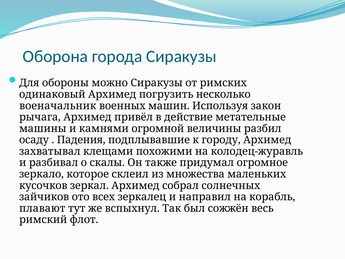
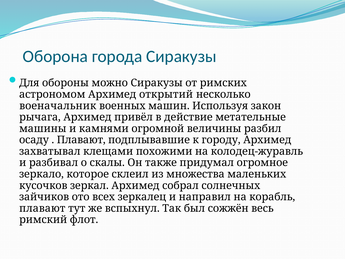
одинаковый: одинаковый -> астрономом (52, 94)
погрузить: погрузить -> открытий (166, 94)
Падения: Падения -> Плавают (81, 140)
